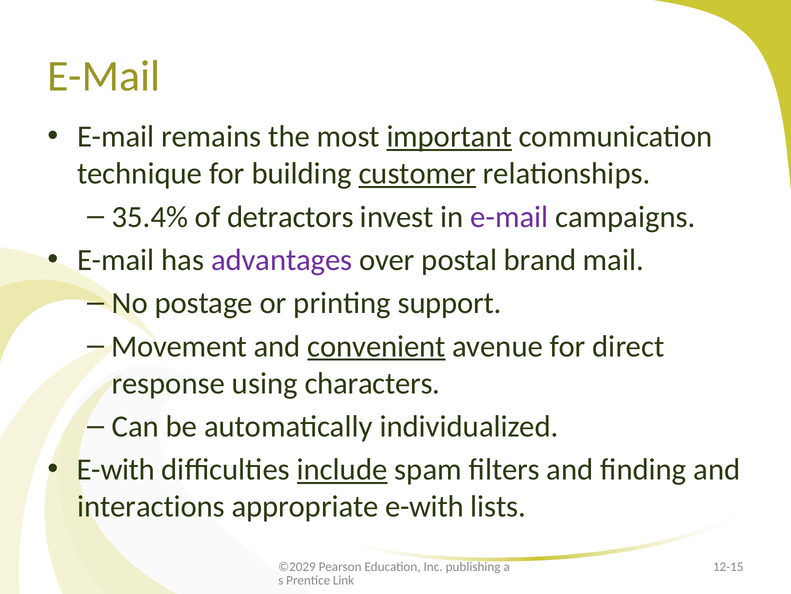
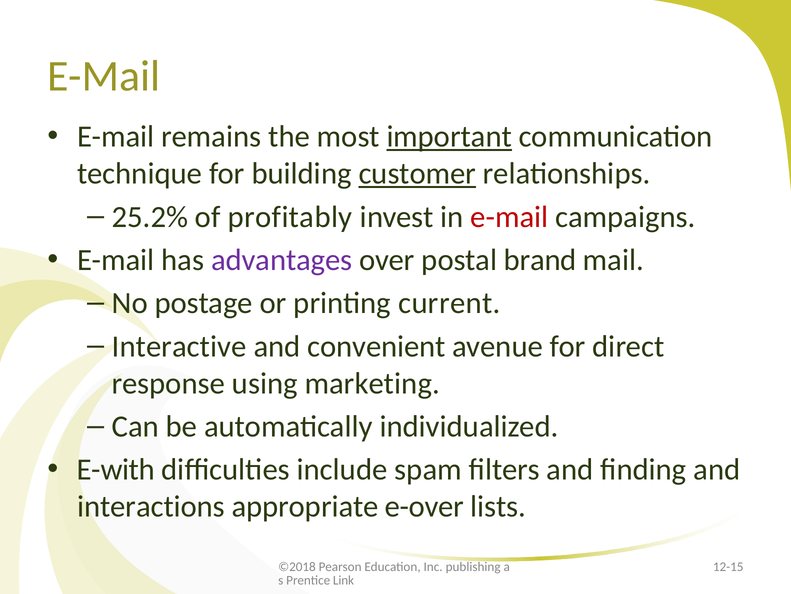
35.4%: 35.4% -> 25.2% (150, 217)
detractors: detractors -> profitably (290, 217)
e-mail colour: purple -> red (509, 217)
support: support -> current (449, 303)
Movement: Movement -> Interactive (179, 346)
convenient underline: present -> none (377, 346)
characters: characters -> marketing (372, 383)
include underline: present -> none (342, 469)
appropriate e-with: e-with -> e-over (425, 506)
©2029: ©2029 -> ©2018 (297, 566)
